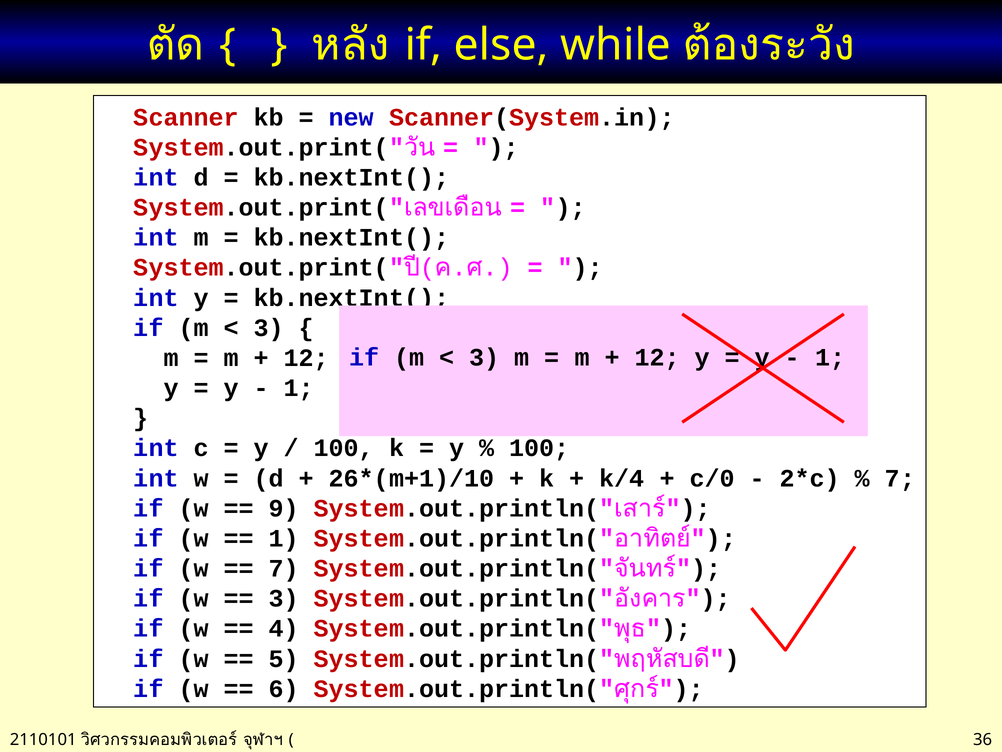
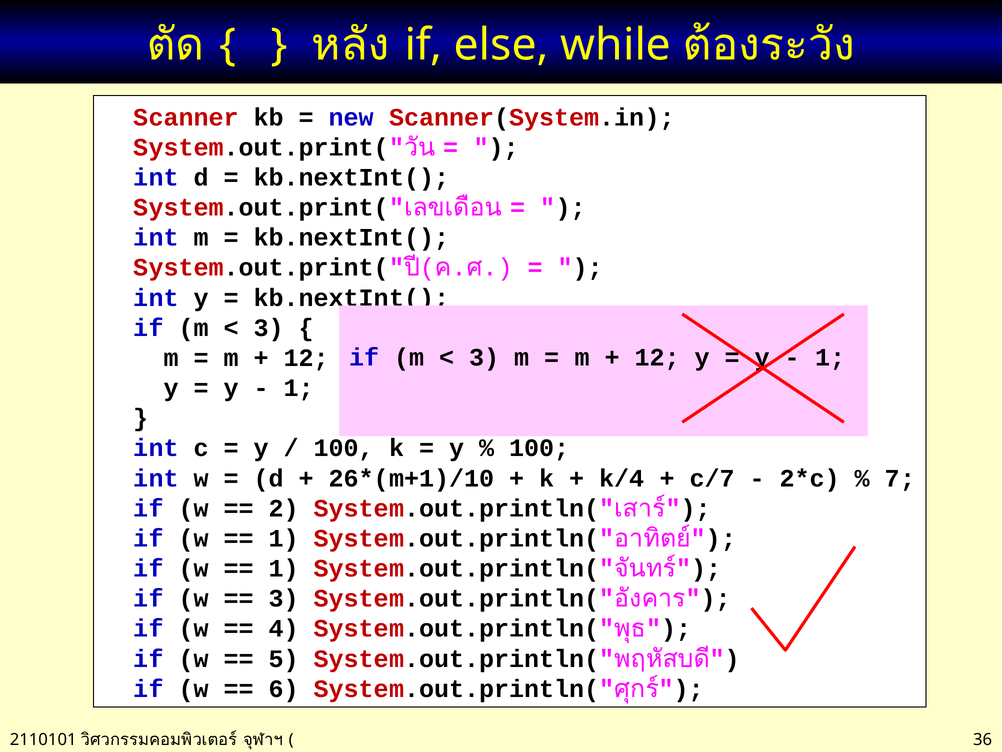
c/0: c/0 -> c/7 (712, 478)
9: 9 -> 2 (284, 508)
7: 7 -> 1 (284, 568)
